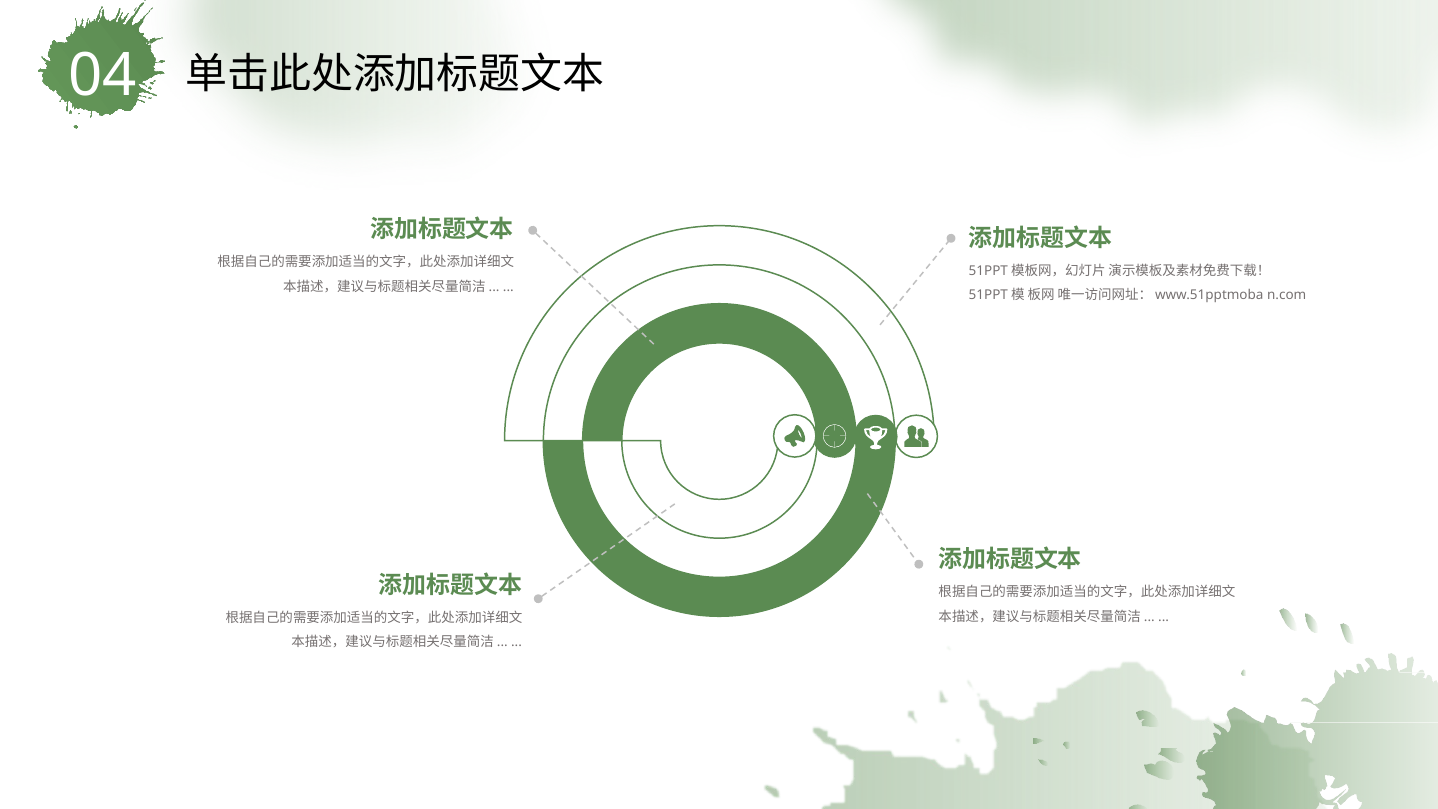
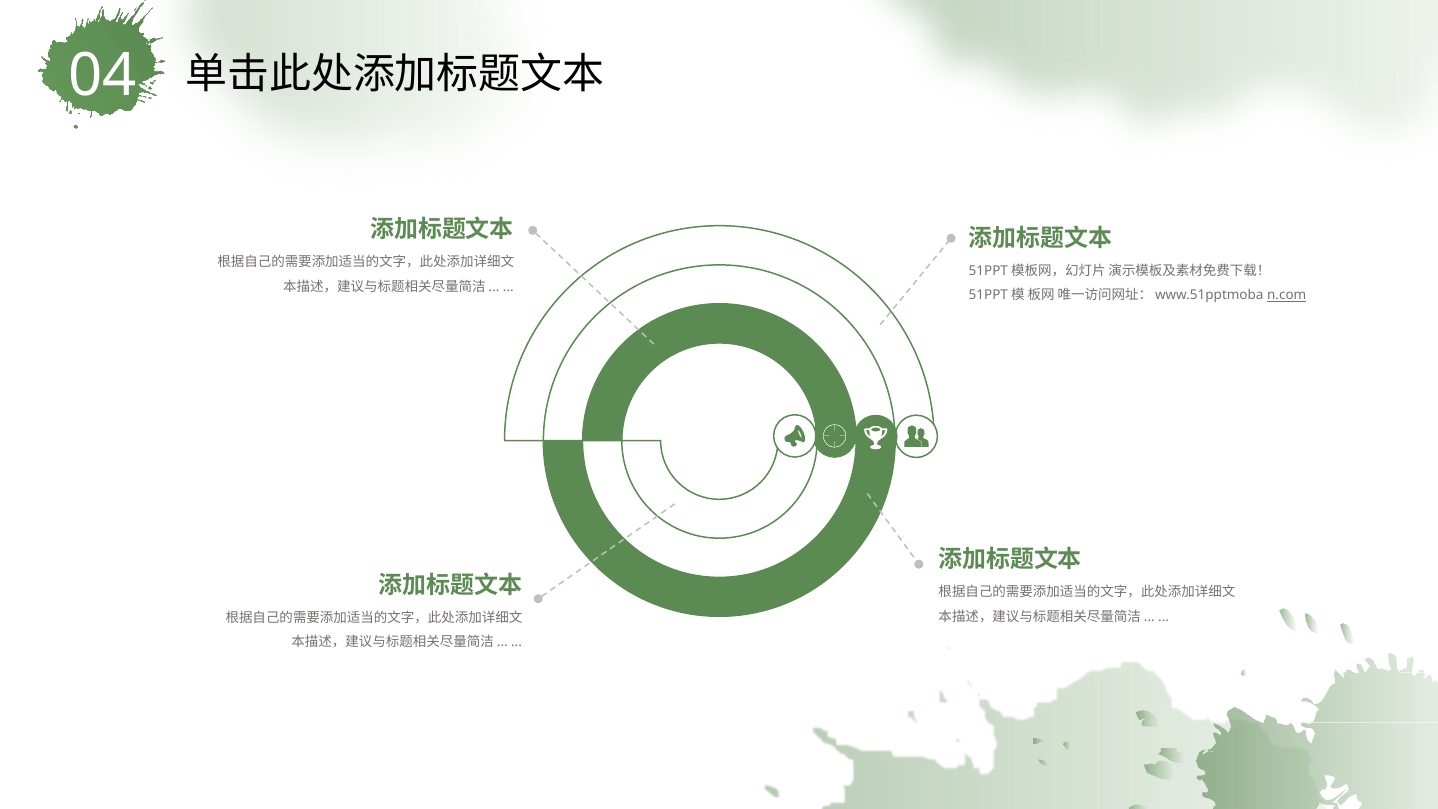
n.com underline: none -> present (1287, 295)
